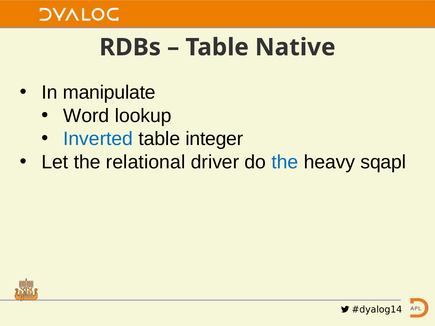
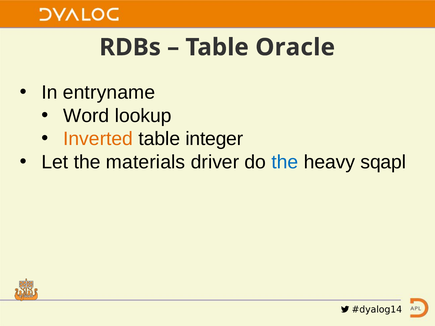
Native: Native -> Oracle (295, 47)
manipulate: manipulate -> entryname (109, 93)
Inverted colour: blue -> orange (98, 139)
relational: relational -> materials (146, 162)
